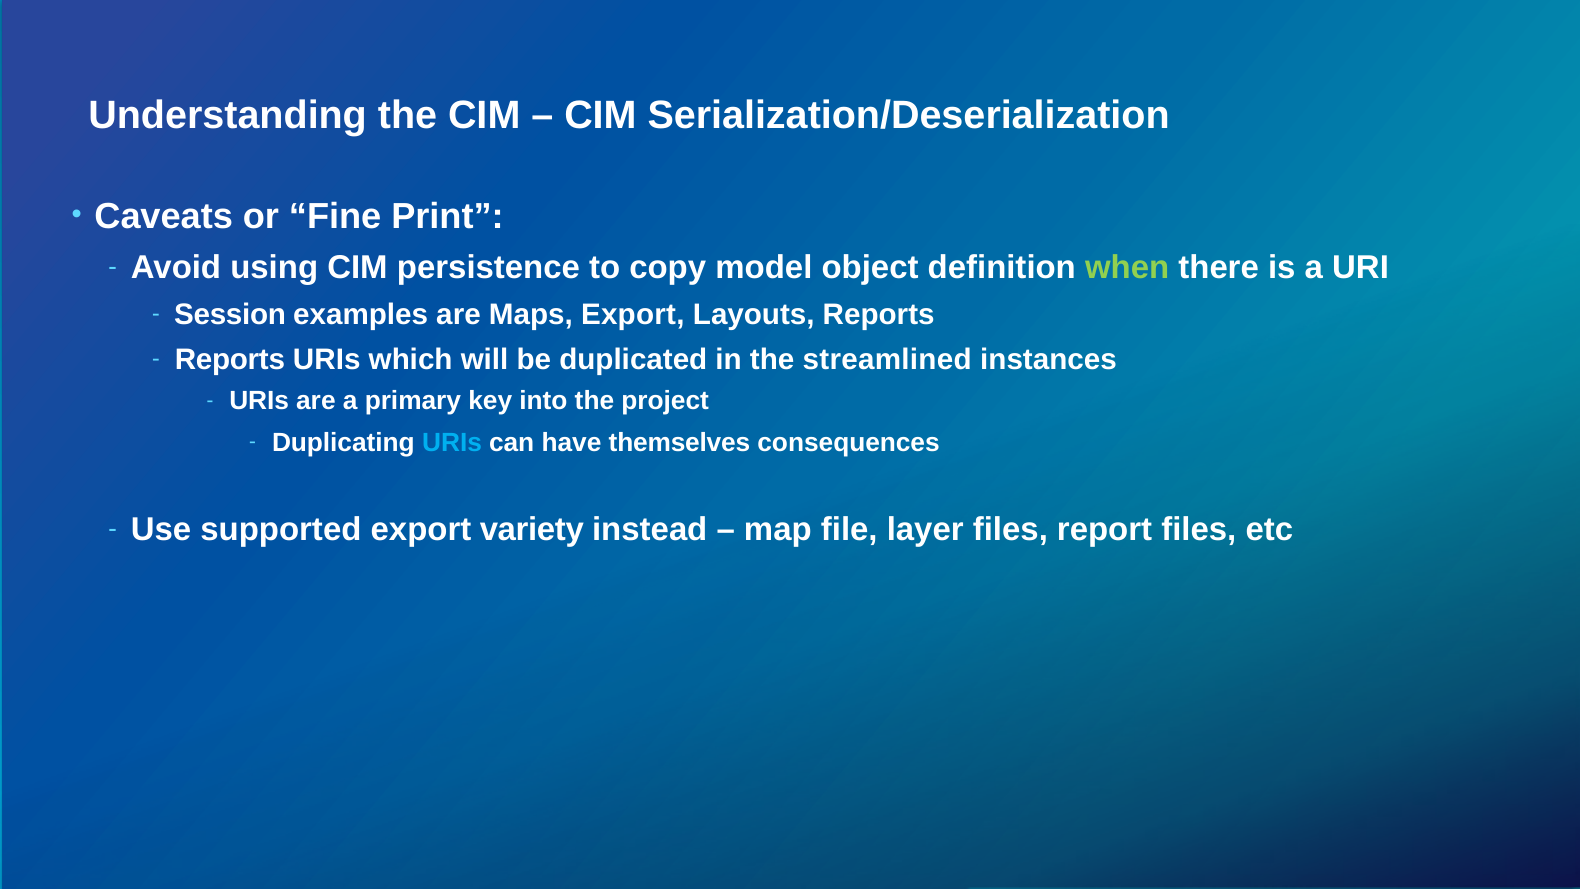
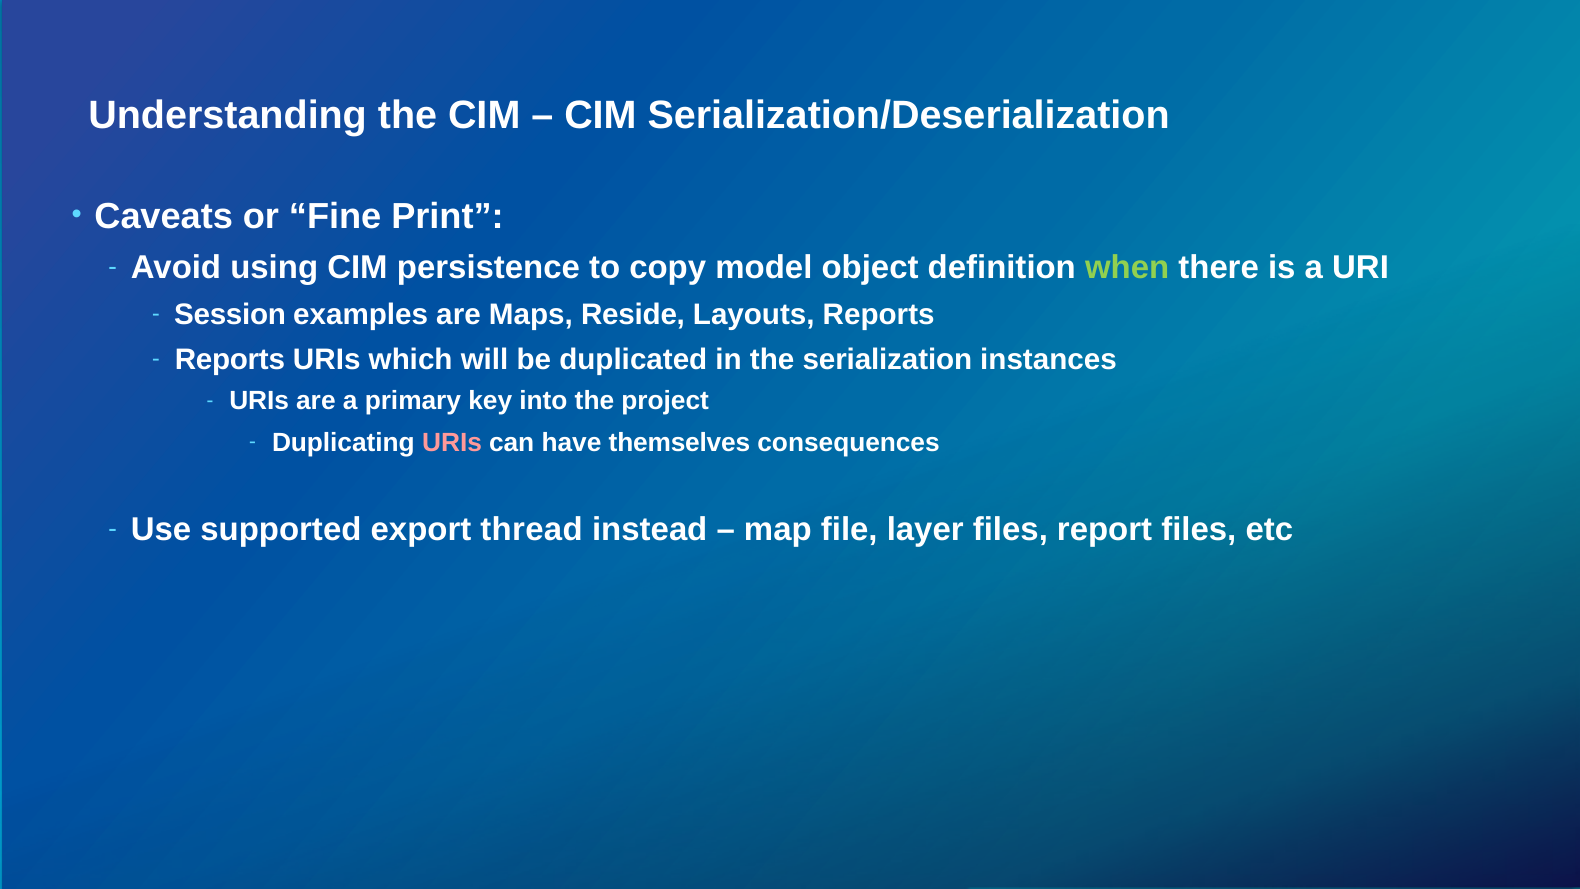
Maps Export: Export -> Reside (633, 314)
streamlined: streamlined -> serialization (887, 360)
URIs colour: light blue -> pink (452, 442)
variety: variety -> thread (532, 529)
